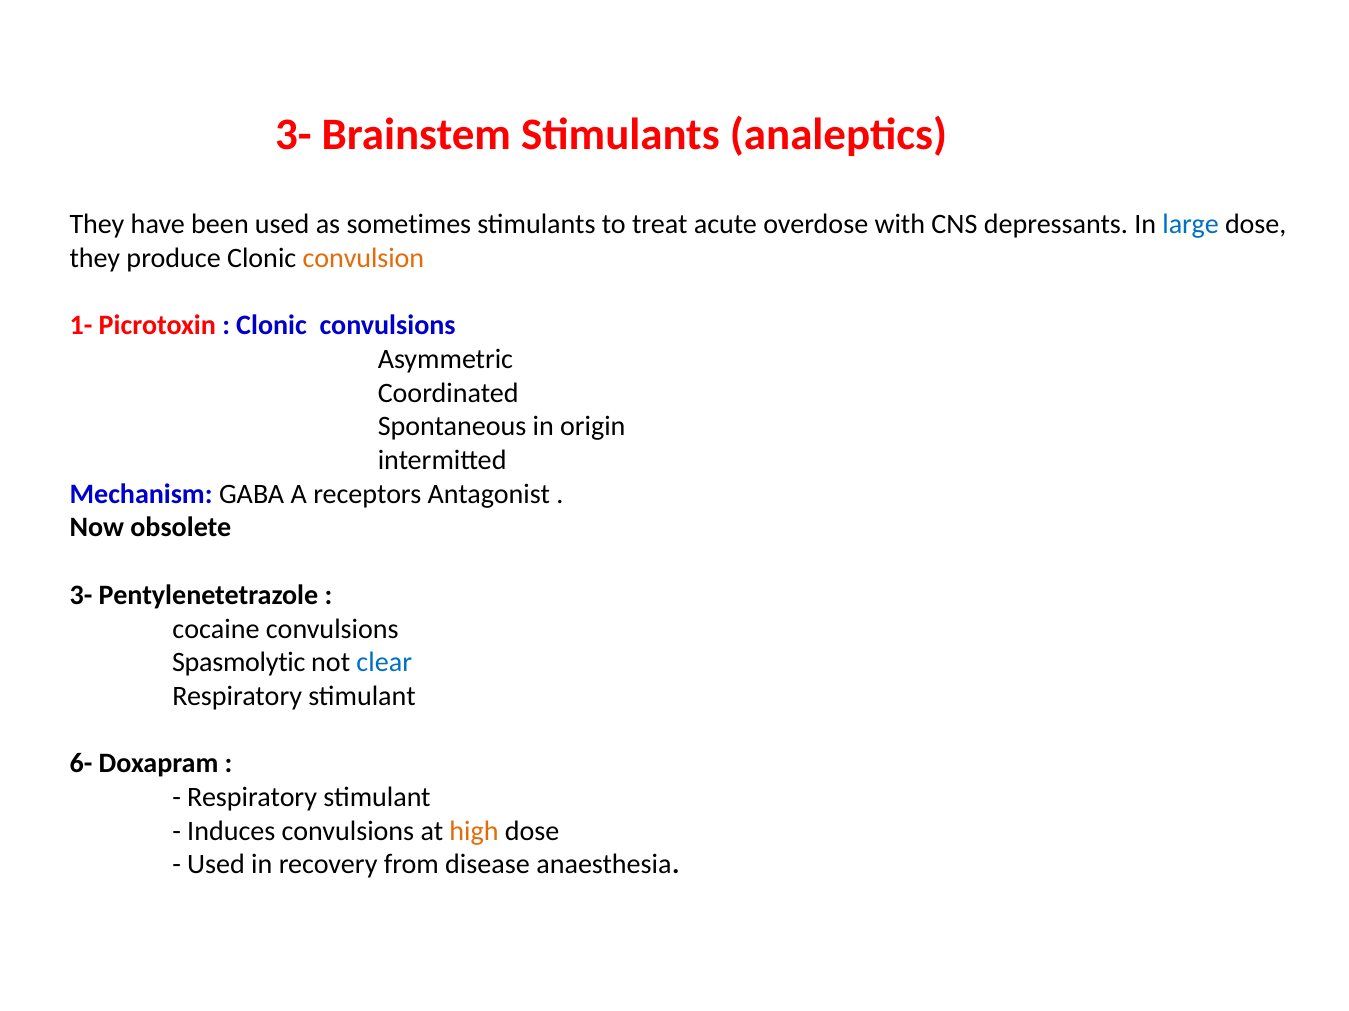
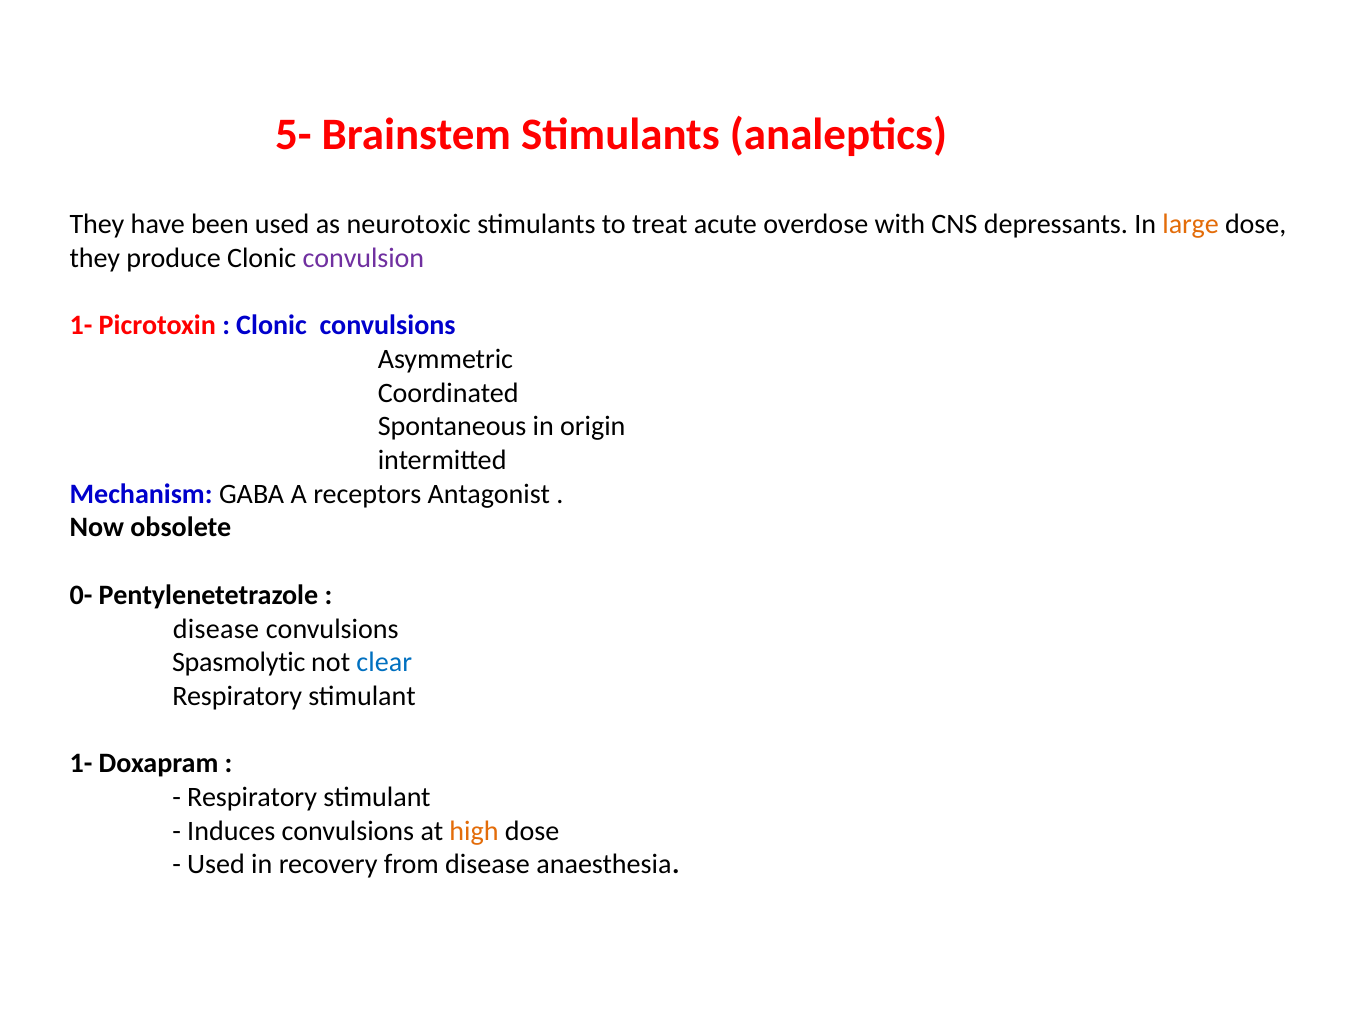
3-: 3- -> 5- (293, 135)
sometimes: sometimes -> neurotoxic (409, 225)
large colour: blue -> orange (1191, 225)
convulsion colour: orange -> purple (363, 258)
3-: 3- -> 0- (81, 595)
cocaine: cocaine -> disease (216, 629)
6-: 6- -> 1- (81, 764)
